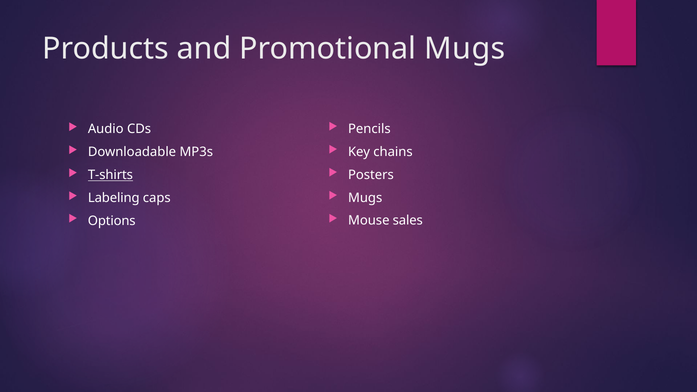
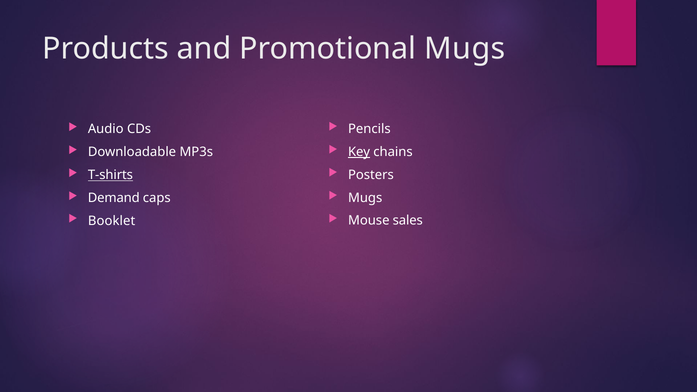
Key underline: none -> present (359, 152)
Labeling: Labeling -> Demand (114, 198)
Options: Options -> Booklet (112, 221)
